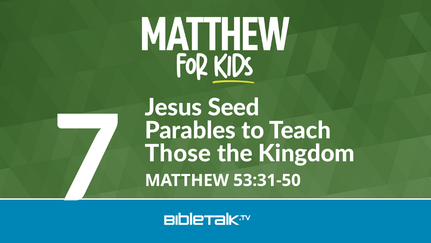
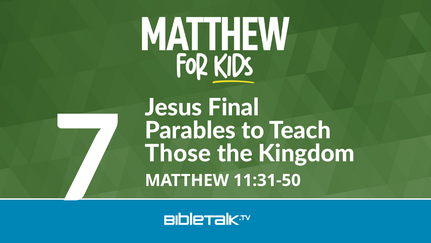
Seed: Seed -> Final (234, 107)
53:31-50: 53:31-50 -> 11:31-50 (267, 180)
